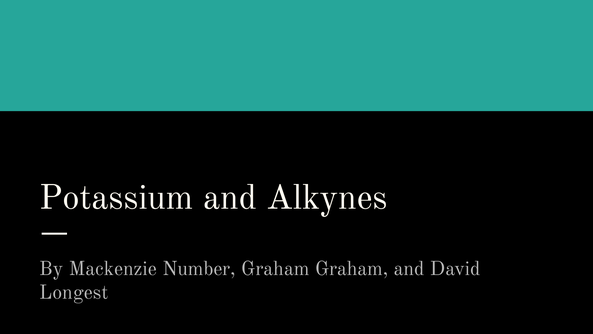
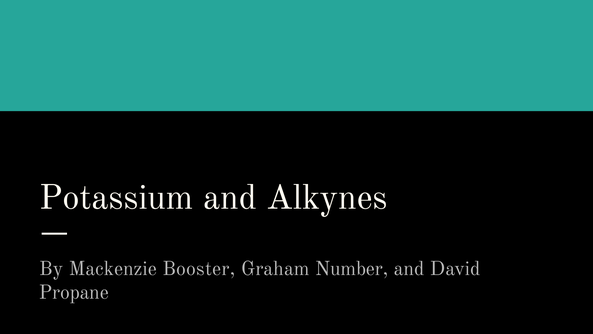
Number: Number -> Booster (199, 268)
Graham Graham: Graham -> Number (352, 268)
Longest: Longest -> Propane (74, 292)
